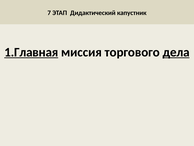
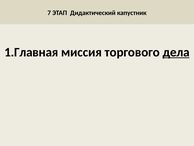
1.Главная underline: present -> none (31, 52)
